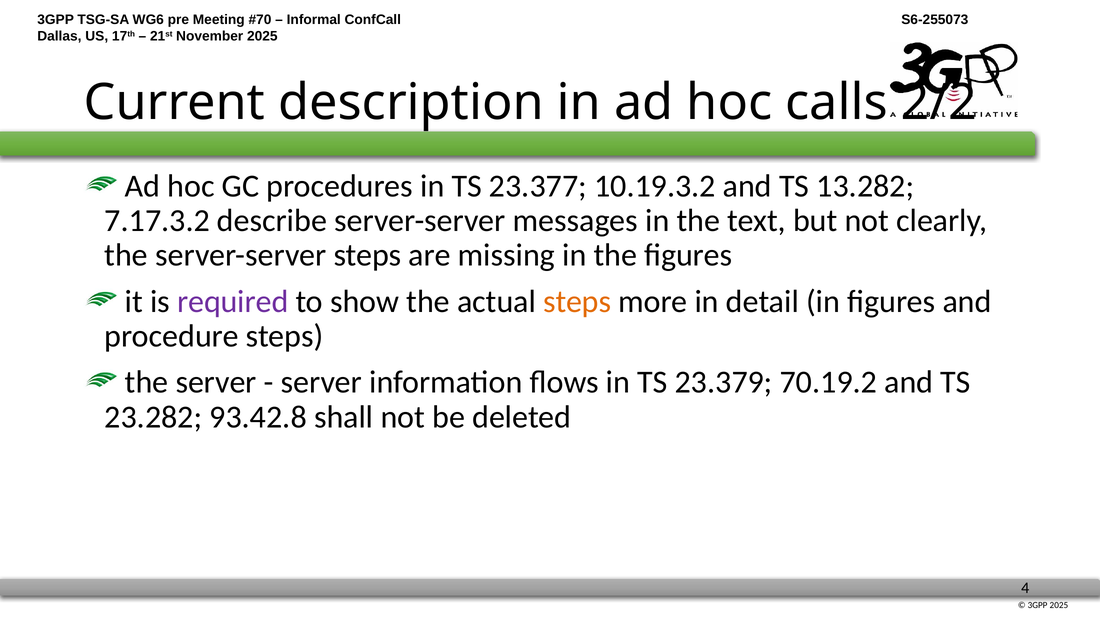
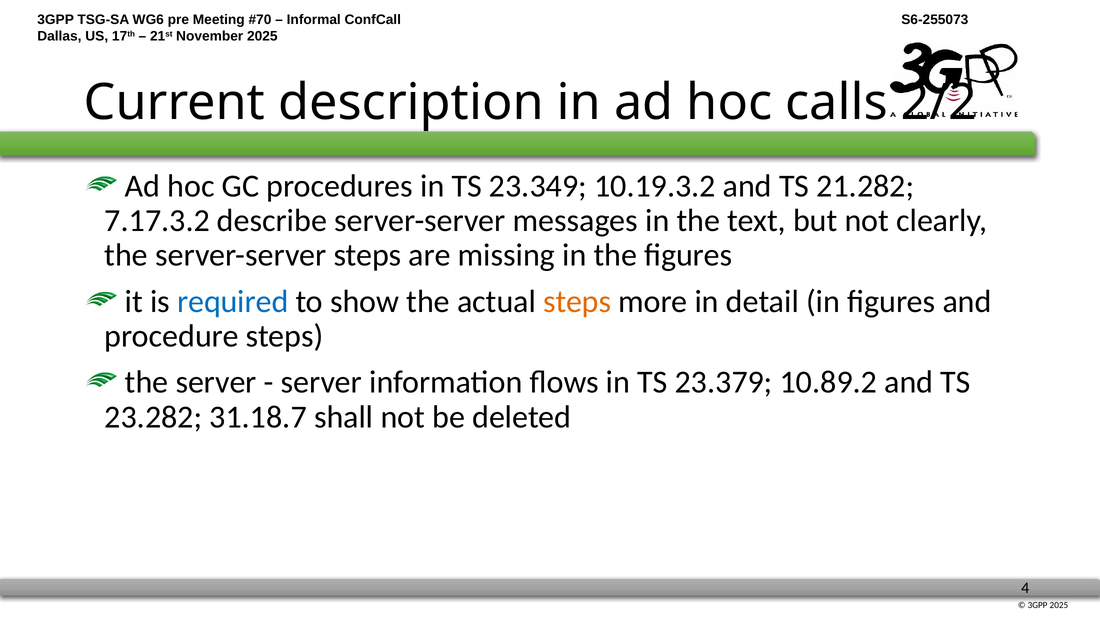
23.377: 23.377 -> 23.349 (538, 186)
13.282: 13.282 -> 21.282 (865, 186)
required colour: purple -> blue (233, 301)
70.19.2: 70.19.2 -> 10.89.2 (828, 382)
93.42.8: 93.42.8 -> 31.18.7 (258, 417)
